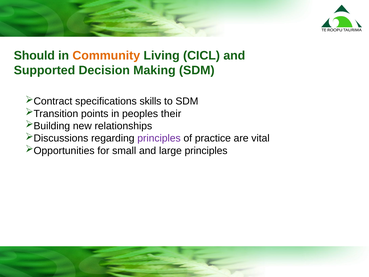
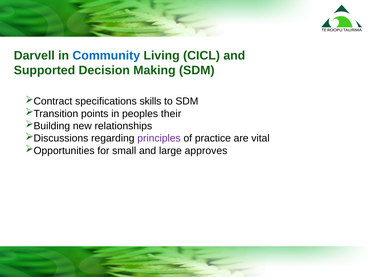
Should: Should -> Darvell (34, 55)
Community colour: orange -> blue (106, 55)
large principles: principles -> approves (206, 150)
